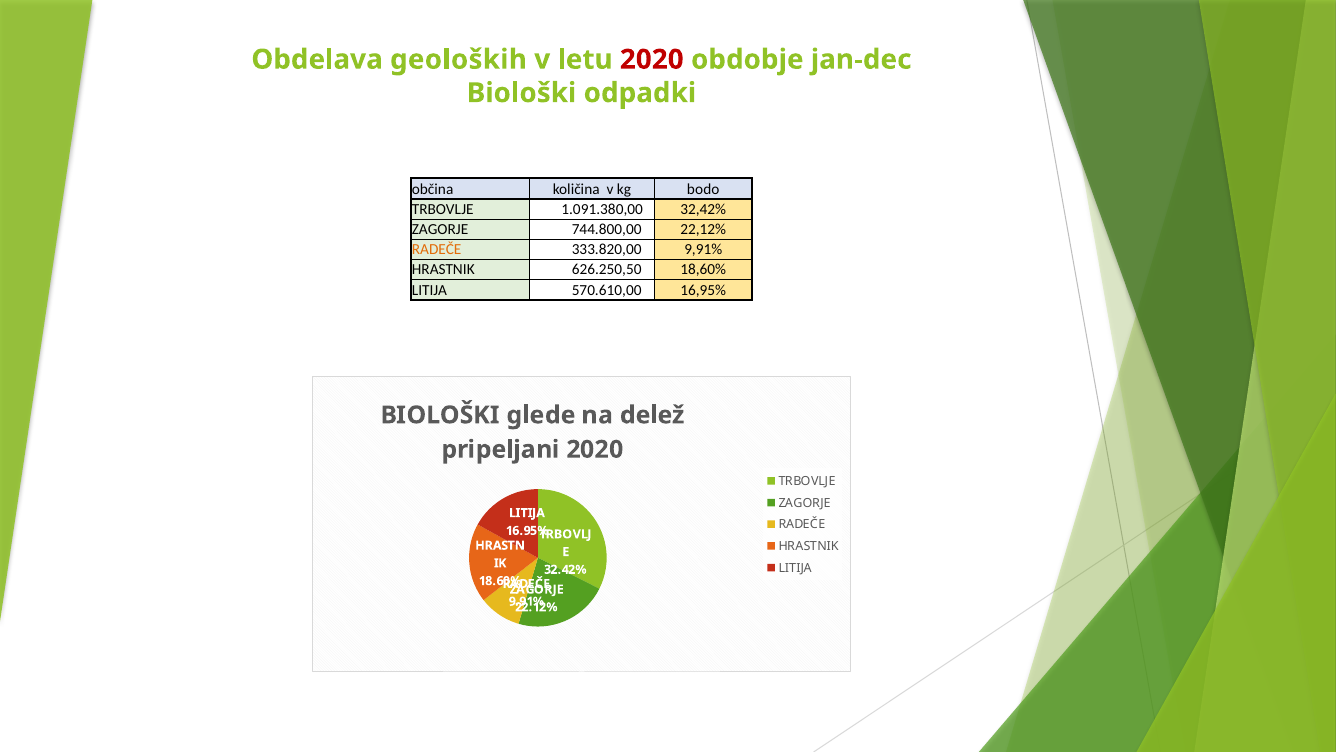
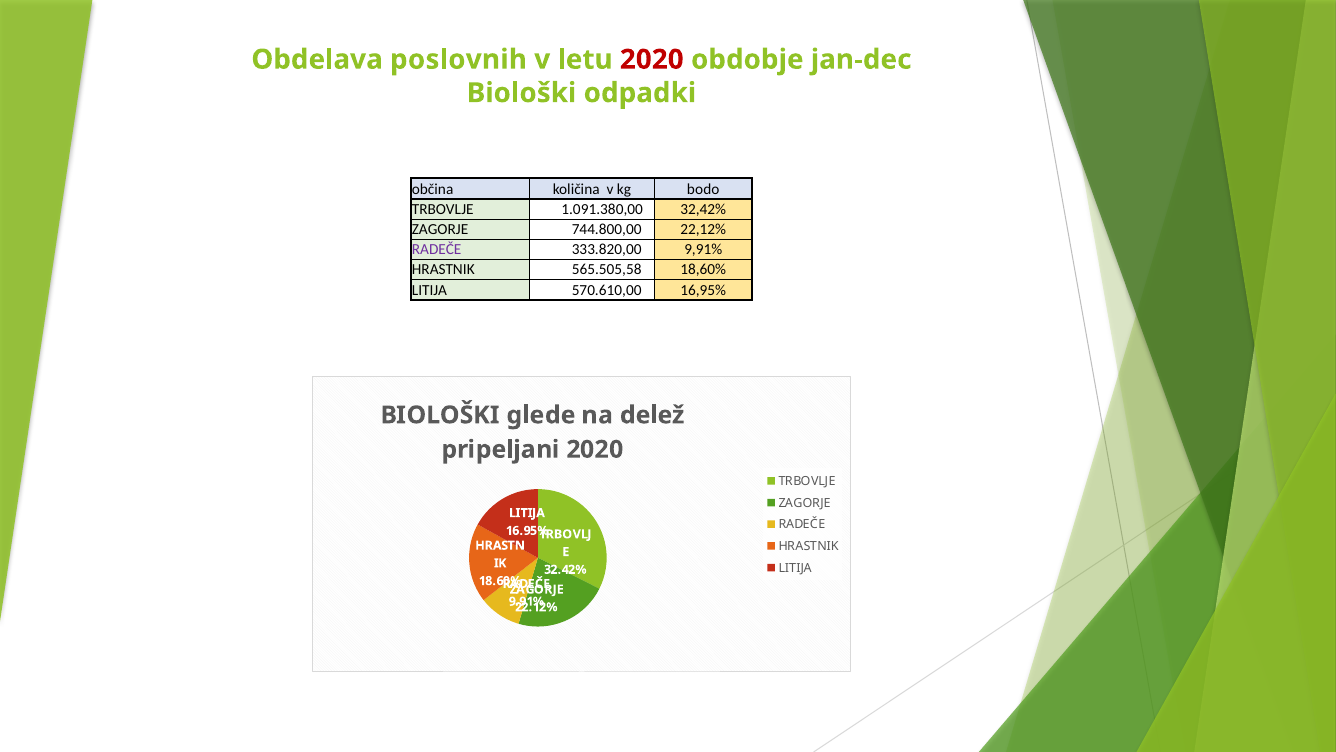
geoloških: geoloških -> poslovnih (458, 59)
RADEČE colour: orange -> purple (437, 250)
626.250,50: 626.250,50 -> 565.505,58 (607, 270)
